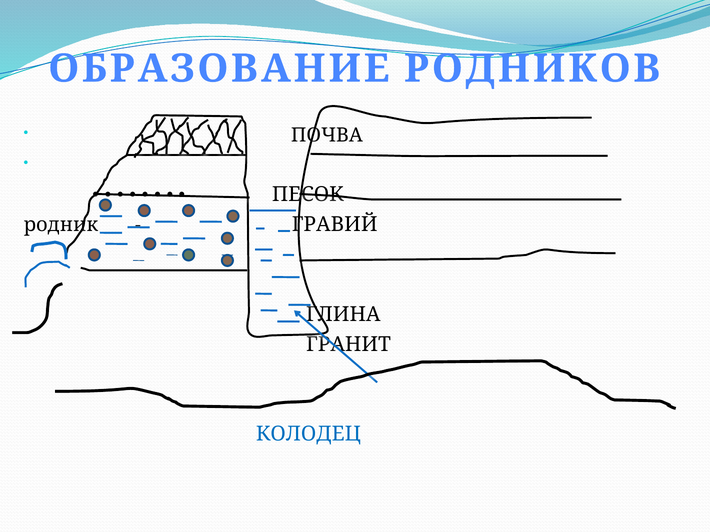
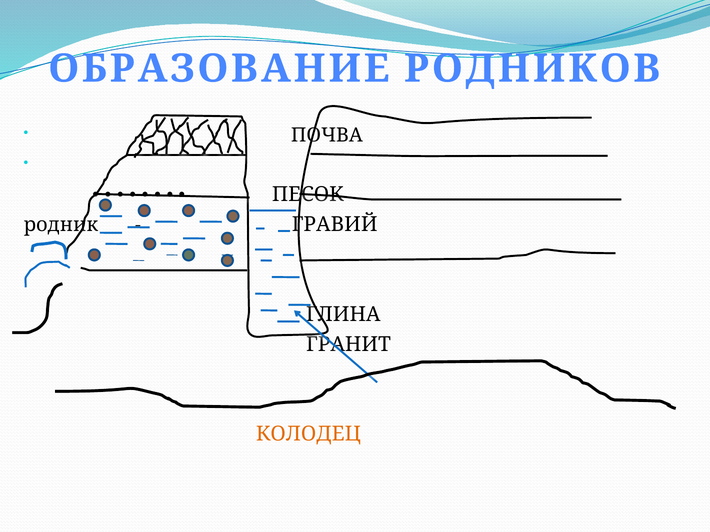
КОЛОДЕЦ colour: blue -> orange (308, 435)
